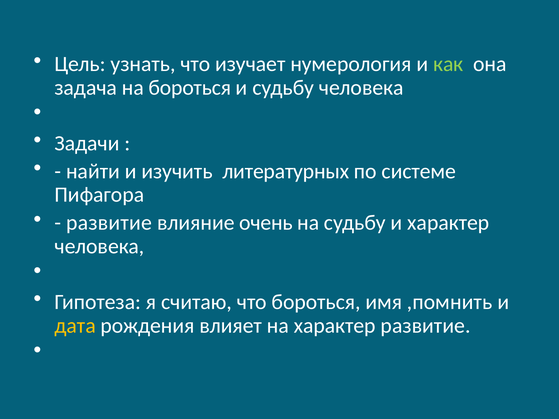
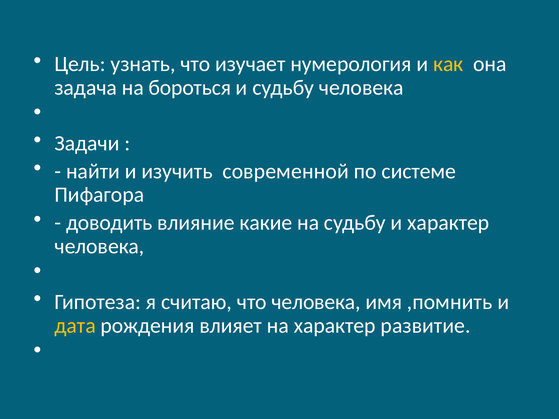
как colour: light green -> yellow (448, 64)
литературных: литературных -> современной (286, 171)
развитие: развитие -> доводить (109, 223)
очень: очень -> какие (266, 223)
что бороться: бороться -> человека (316, 302)
